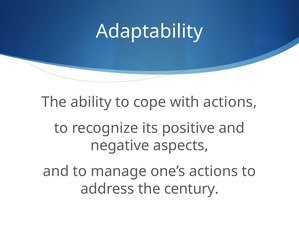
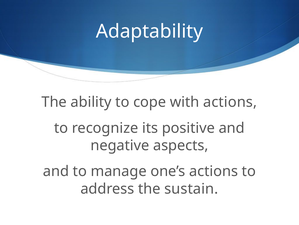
century: century -> sustain (191, 188)
